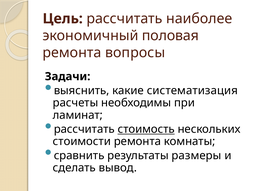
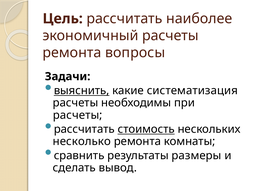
экономичный половая: половая -> расчеты (170, 36)
выяснить underline: none -> present (82, 91)
ламинат: ламинат -> расчеты (78, 115)
стоимости: стоимости -> несколько (82, 142)
